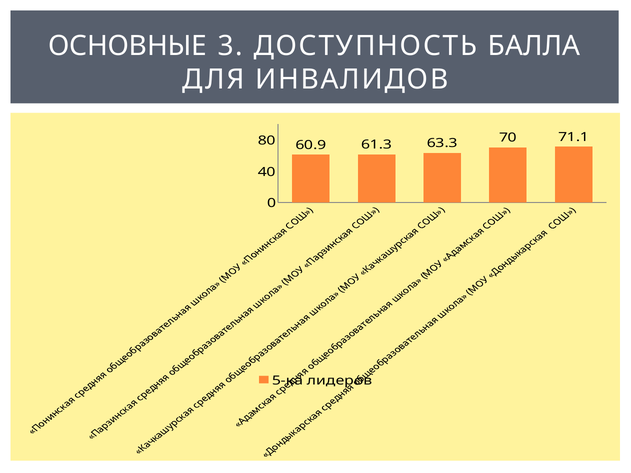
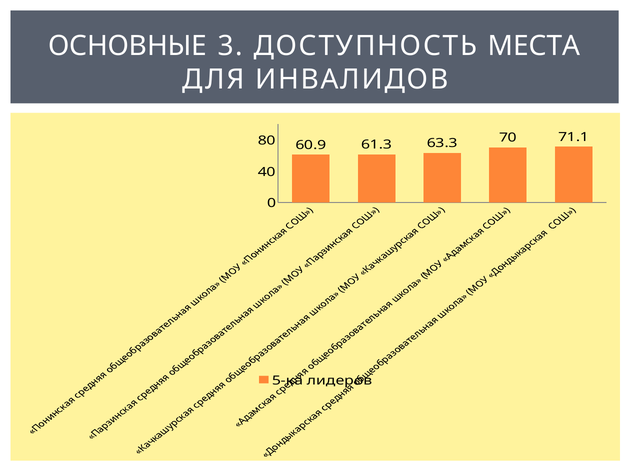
БАЛЛА: БАЛЛА -> МЕСТА (534, 46)
